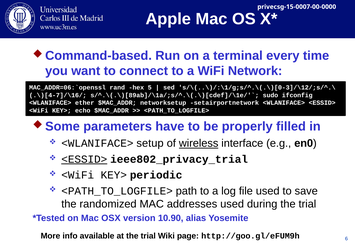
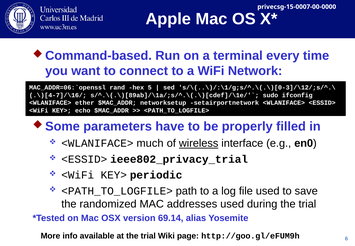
setup: setup -> much (150, 143)
<ESSID> underline: present -> none (84, 159)
10.90: 10.90 -> 69.14 (171, 218)
